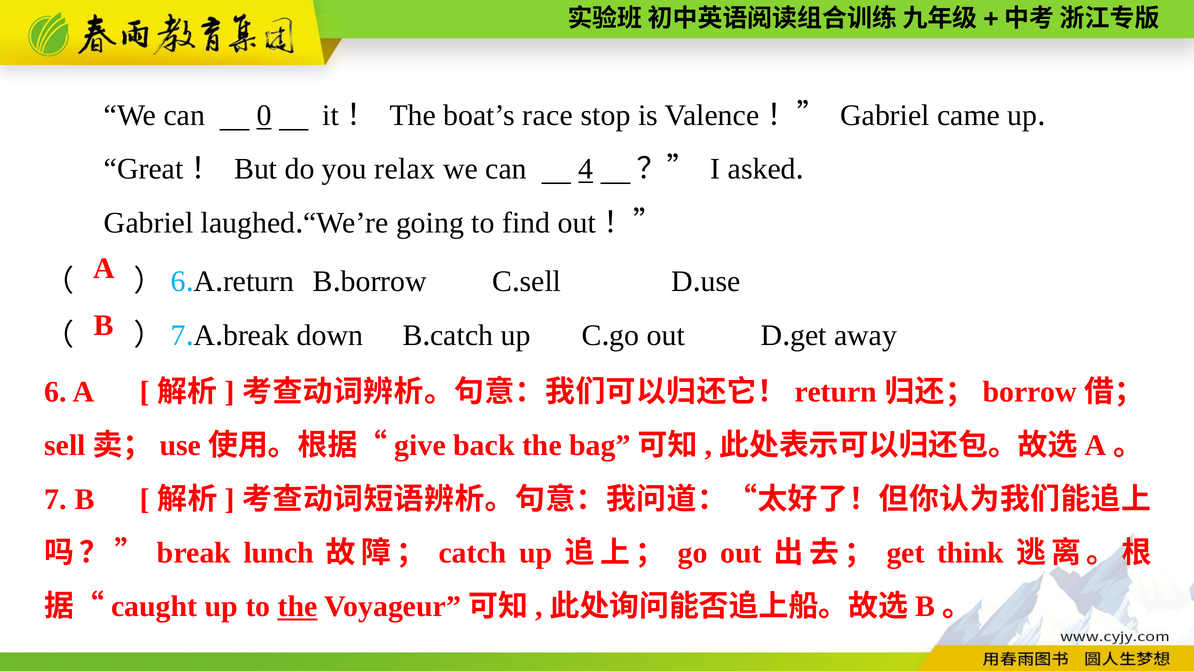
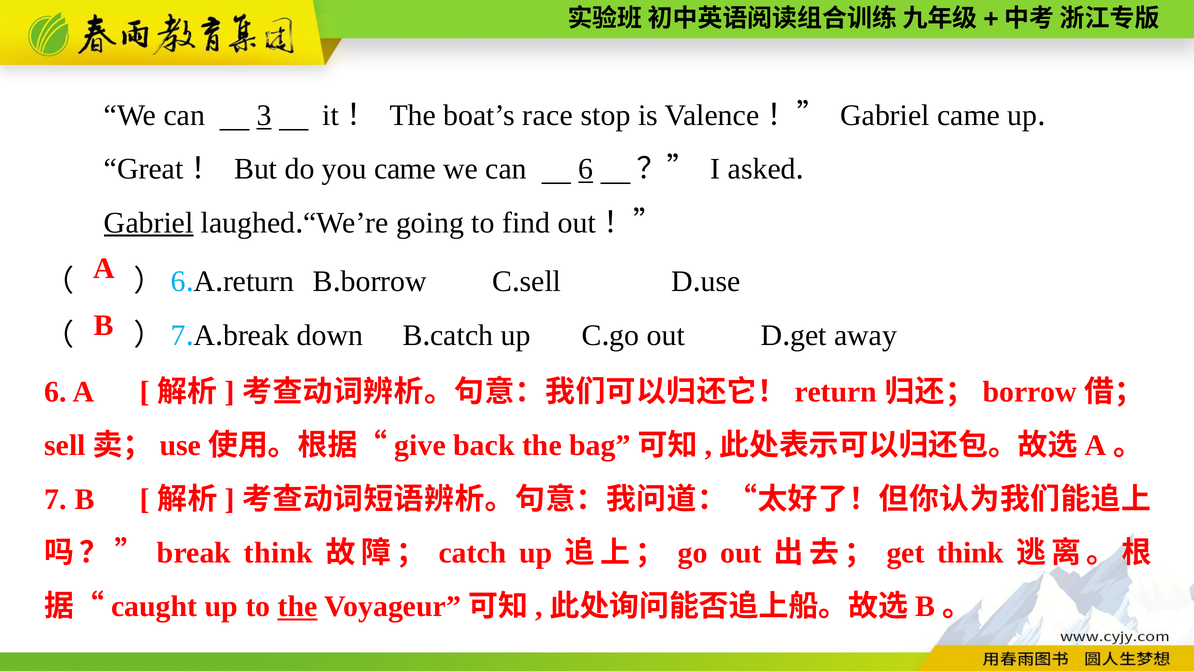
0: 0 -> 3 (264, 115)
you relax: relax -> came (405, 169)
can 4: 4 -> 6 (586, 169)
Gabriel underline: none -> present (149, 223)
lunch: lunch -> think (278, 554)
